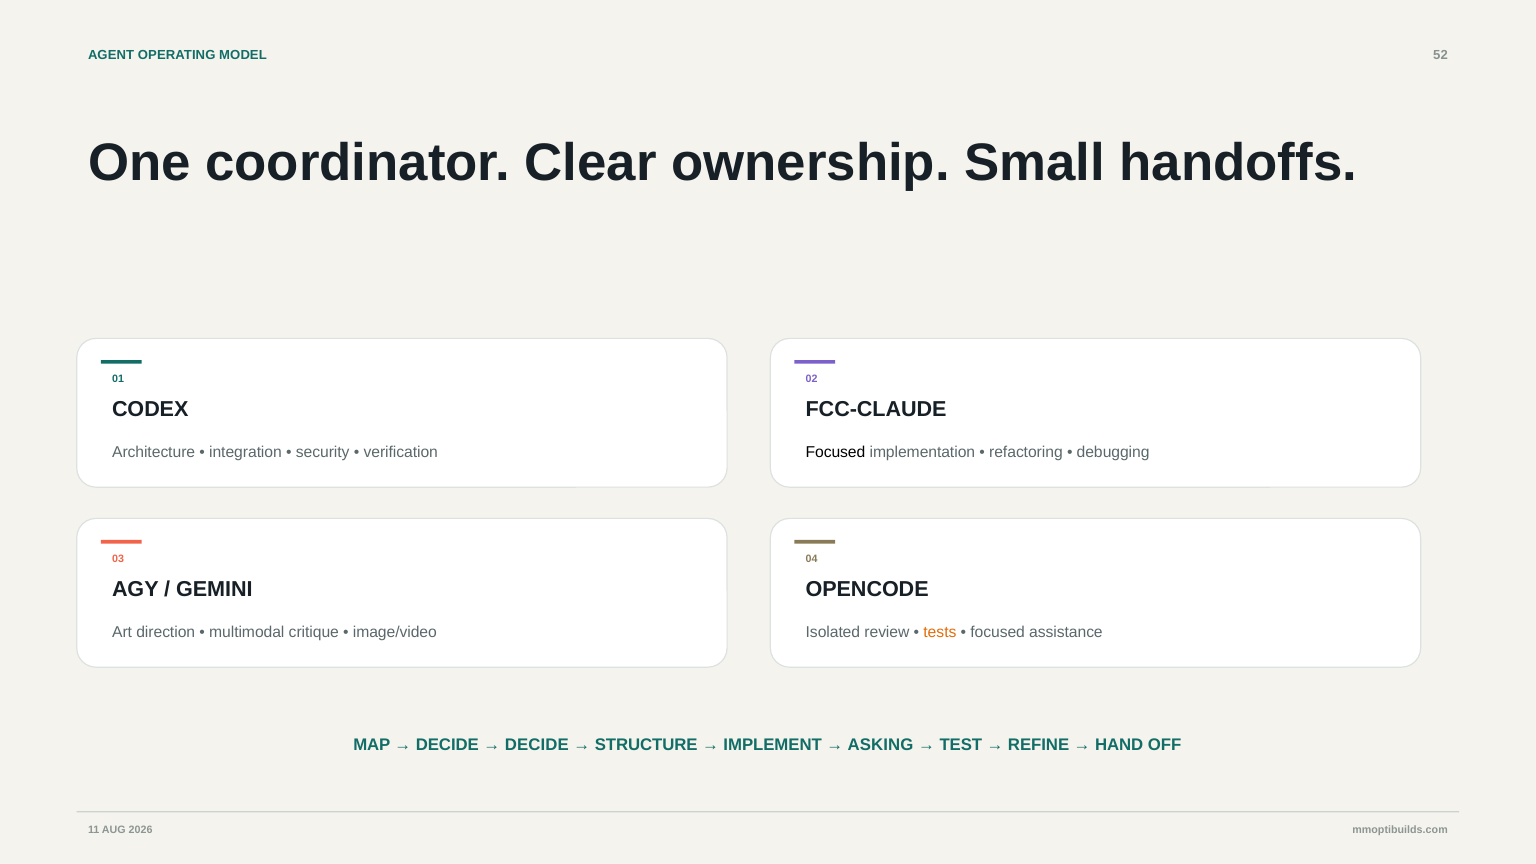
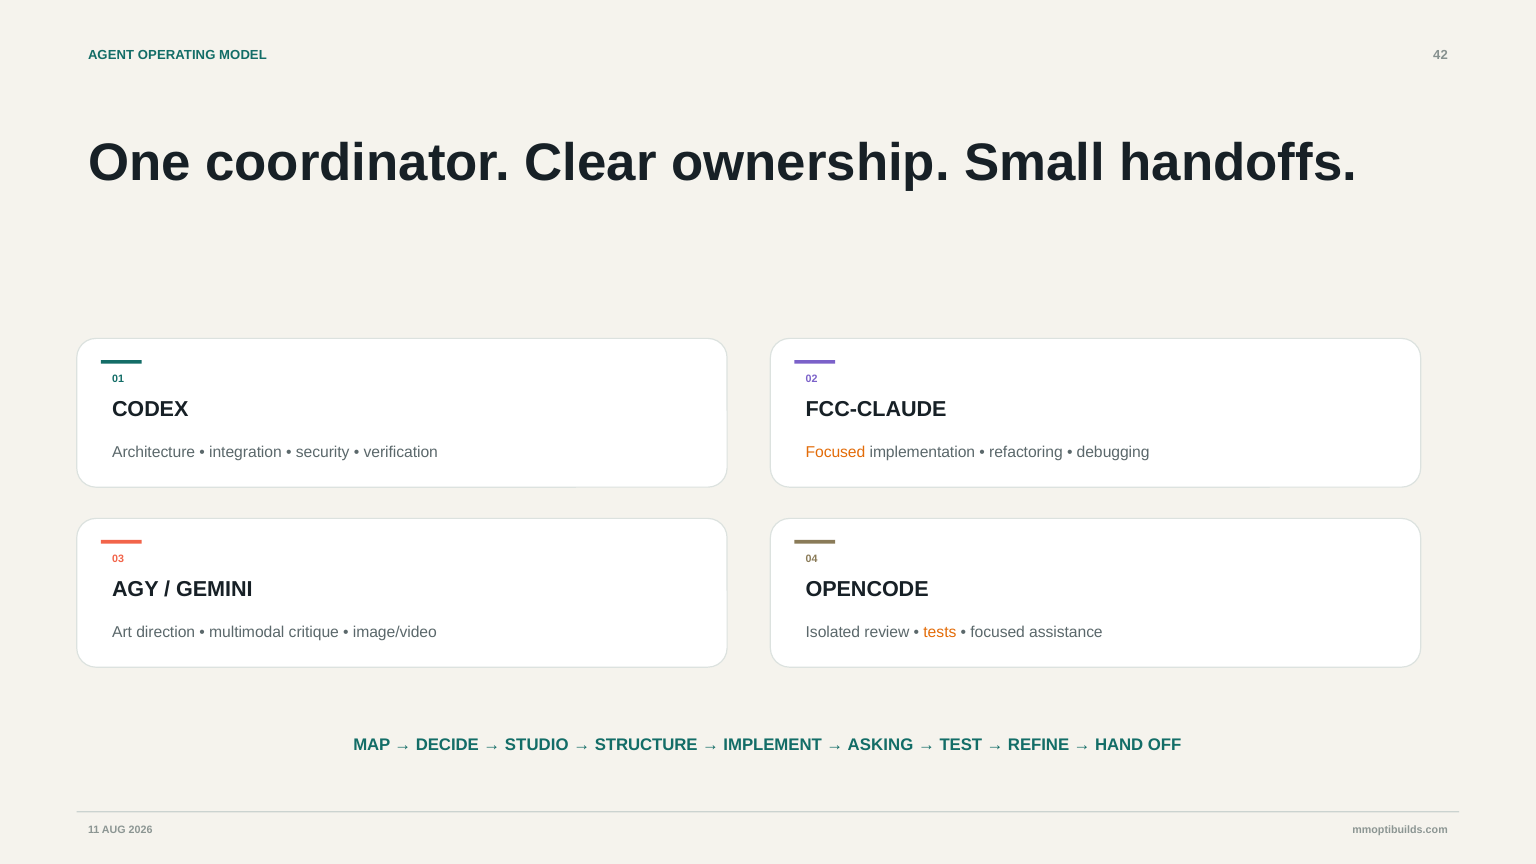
52: 52 -> 42 (1441, 55)
Focused colour: black -> orange (836, 452)
DECIDE: DECIDE -> STUDIO (537, 745)
